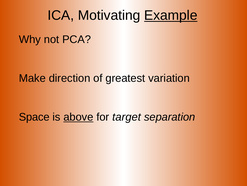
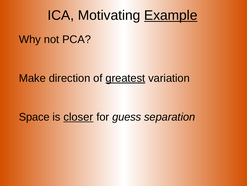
greatest underline: none -> present (125, 78)
above: above -> closer (78, 117)
target: target -> guess (127, 117)
